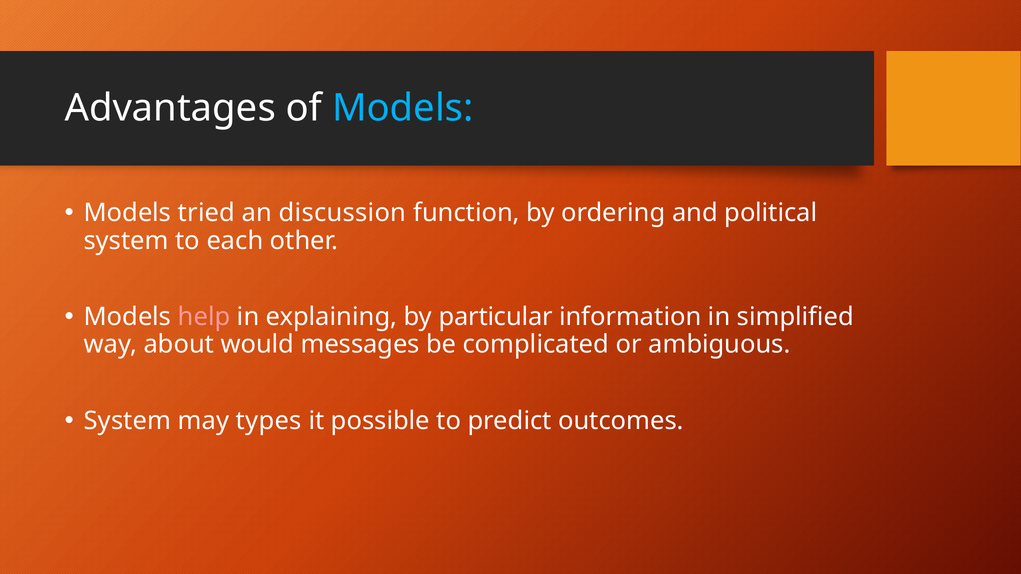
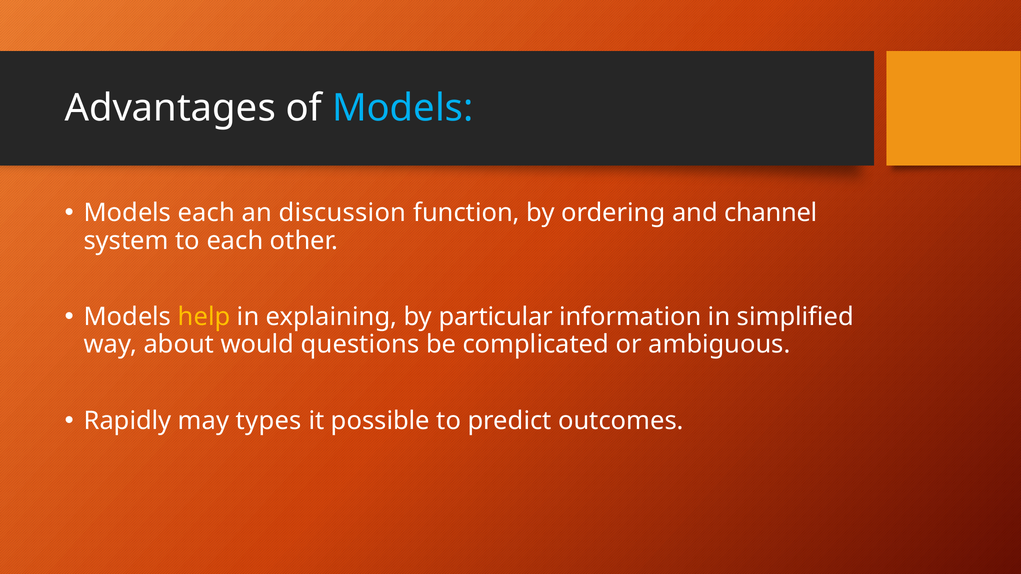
Models tried: tried -> each (207, 213)
political: political -> channel (771, 213)
help colour: pink -> yellow (204, 317)
messages: messages -> questions (360, 345)
System: System -> Rapidly (128, 421)
